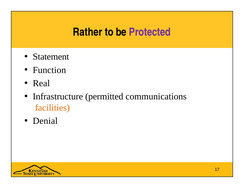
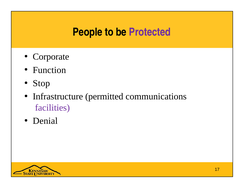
Rather: Rather -> People (88, 32)
Statement: Statement -> Corporate (51, 57)
Real: Real -> Stop (41, 84)
facilities colour: orange -> purple (52, 108)
